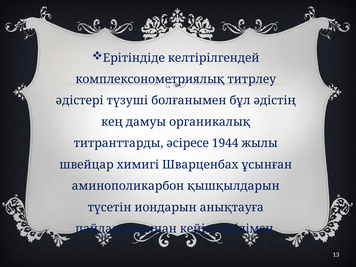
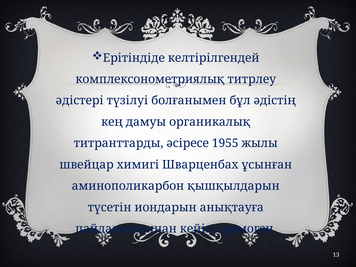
түзуші: түзуші -> түзілуі (127, 101)
1944: 1944 -> 1955 (225, 143)
тәсілімен: тәсілімен -> хромоген (246, 229)
